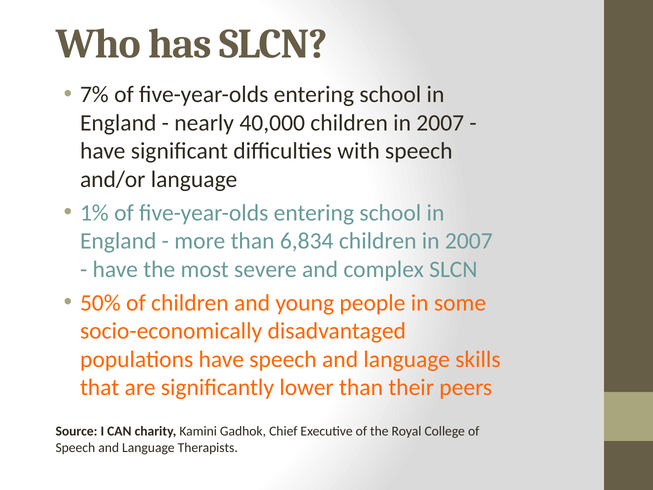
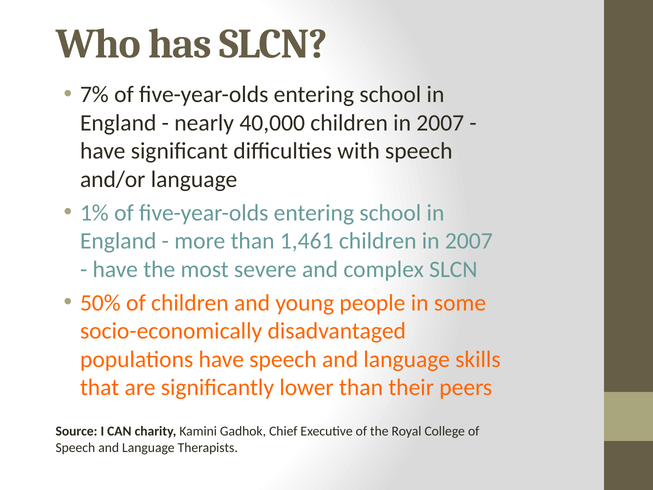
6,834: 6,834 -> 1,461 (307, 241)
